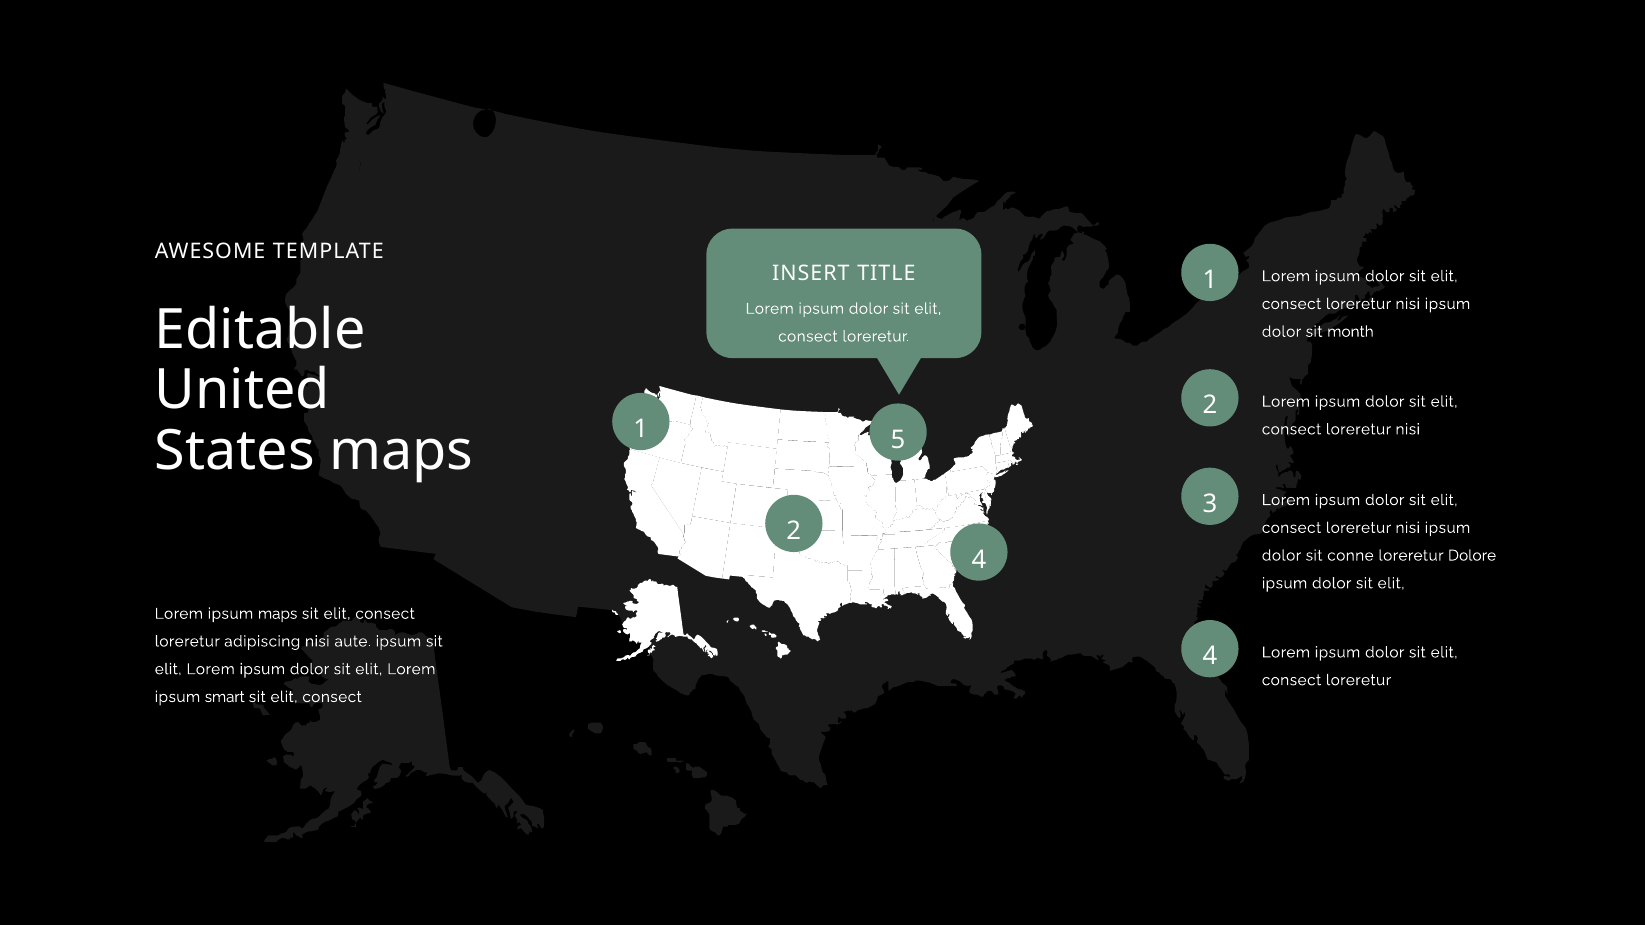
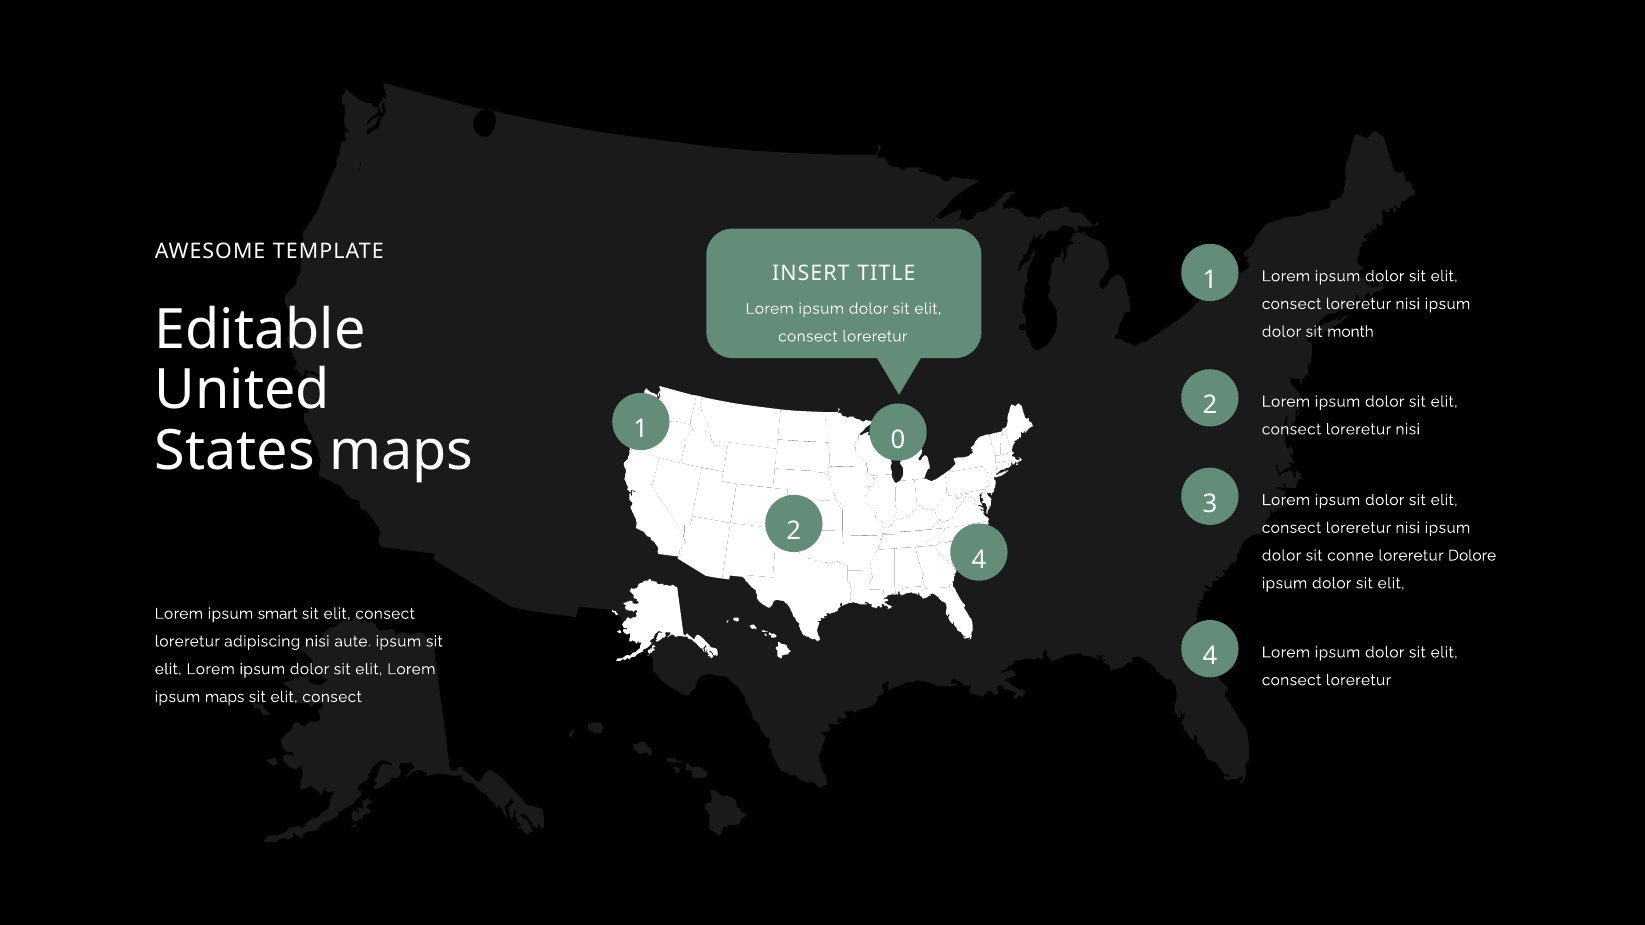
5: 5 -> 0 (898, 440)
ipsum maps: maps -> smart (278, 614)
ipsum smart: smart -> maps (225, 697)
